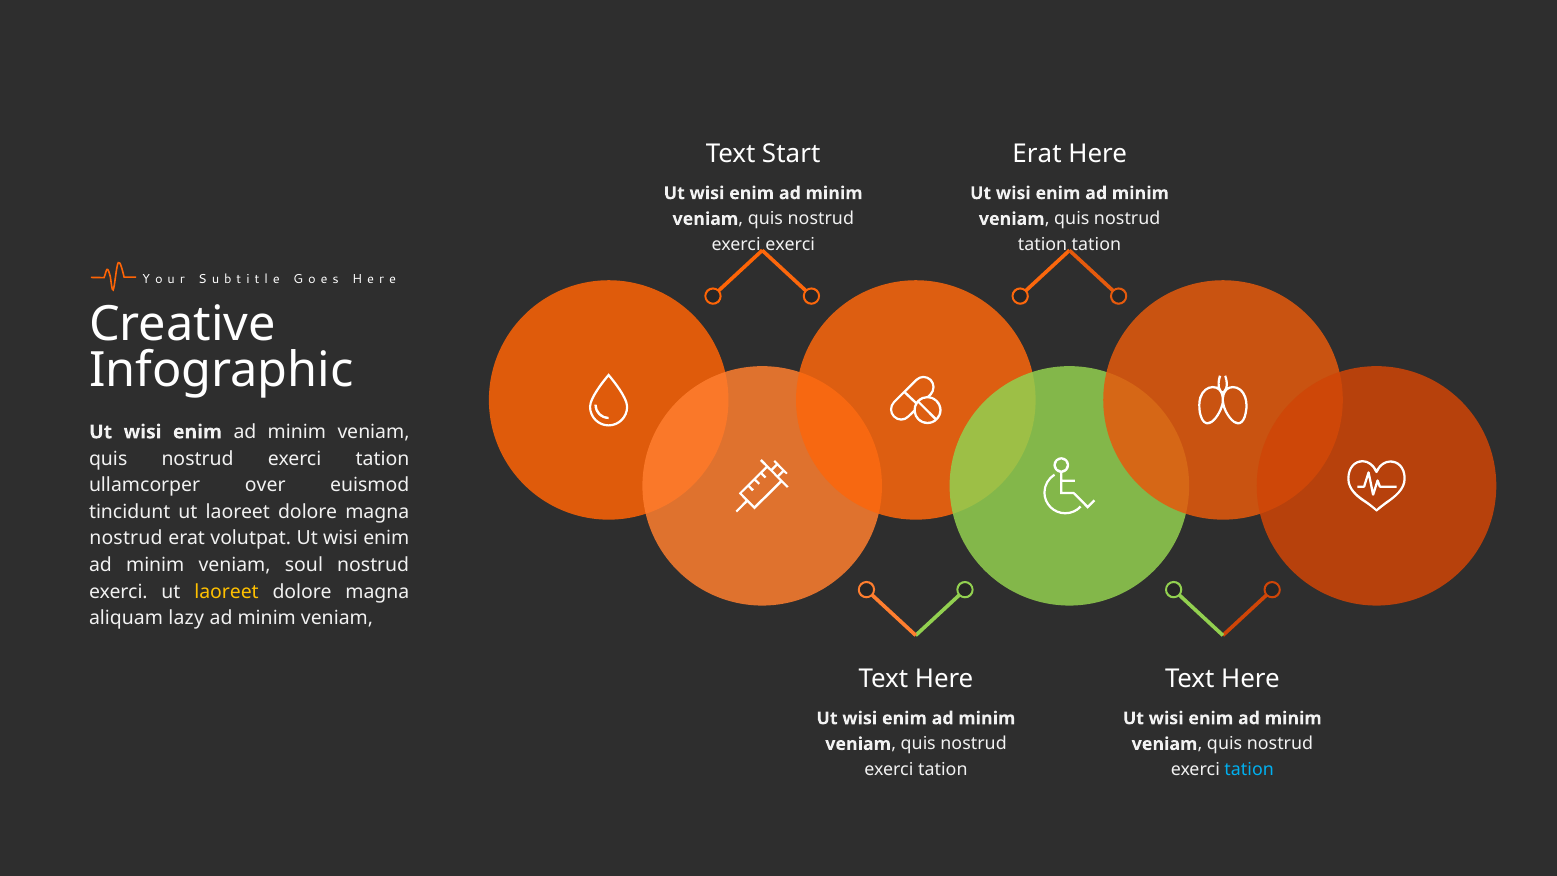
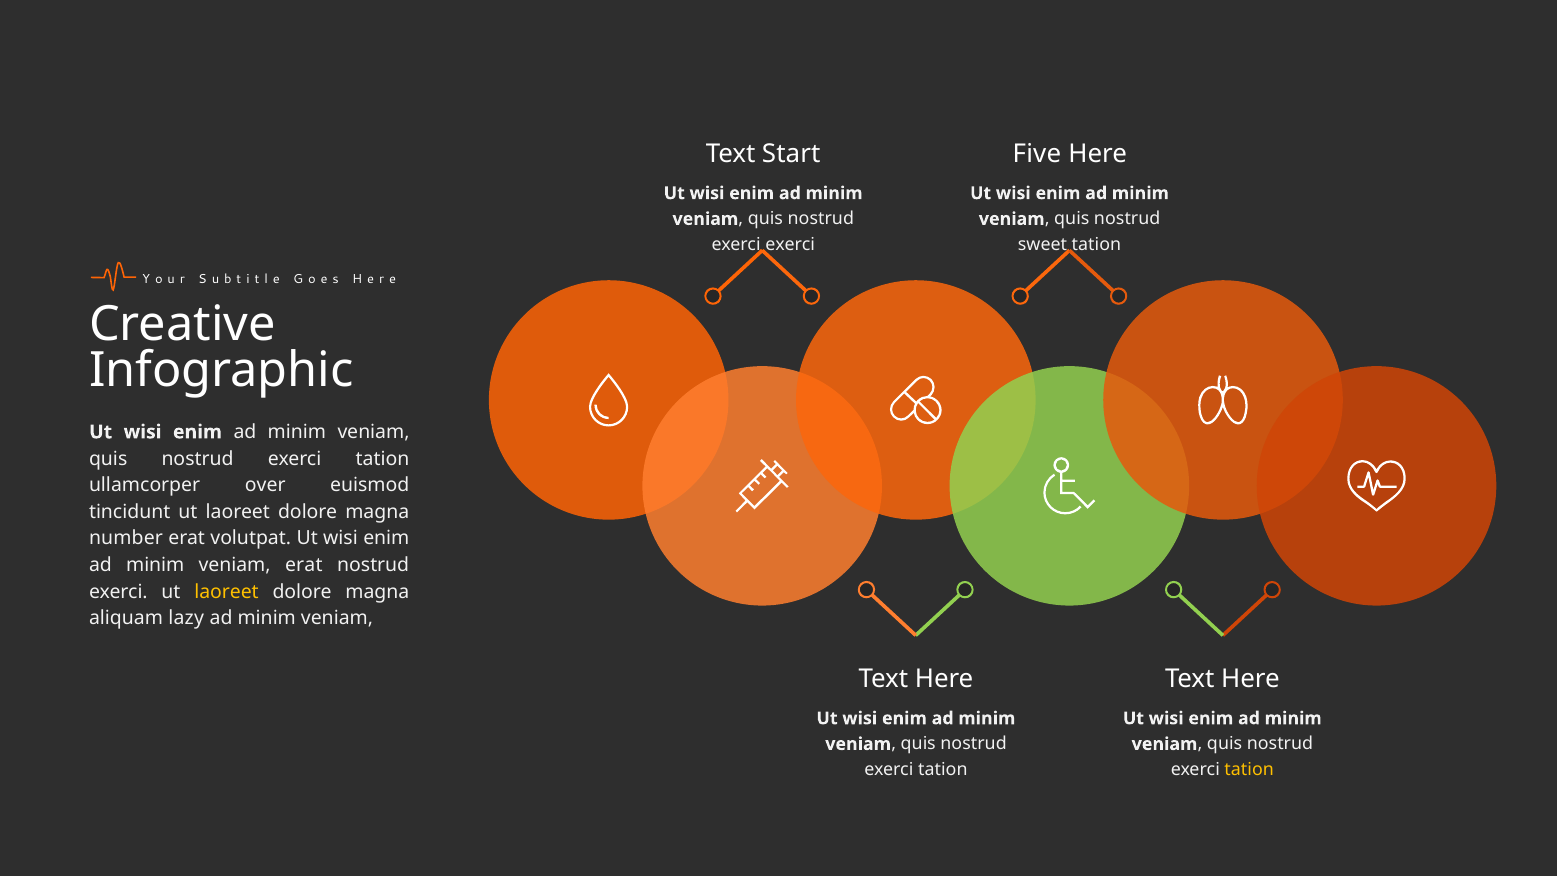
Erat: Erat -> Five (1037, 154)
tation: tation -> sweet (1043, 245)
nostrud: nostrud -> number (126, 538)
veniam soul: soul -> erat (304, 565)
tation colour: light blue -> yellow (1249, 770)
